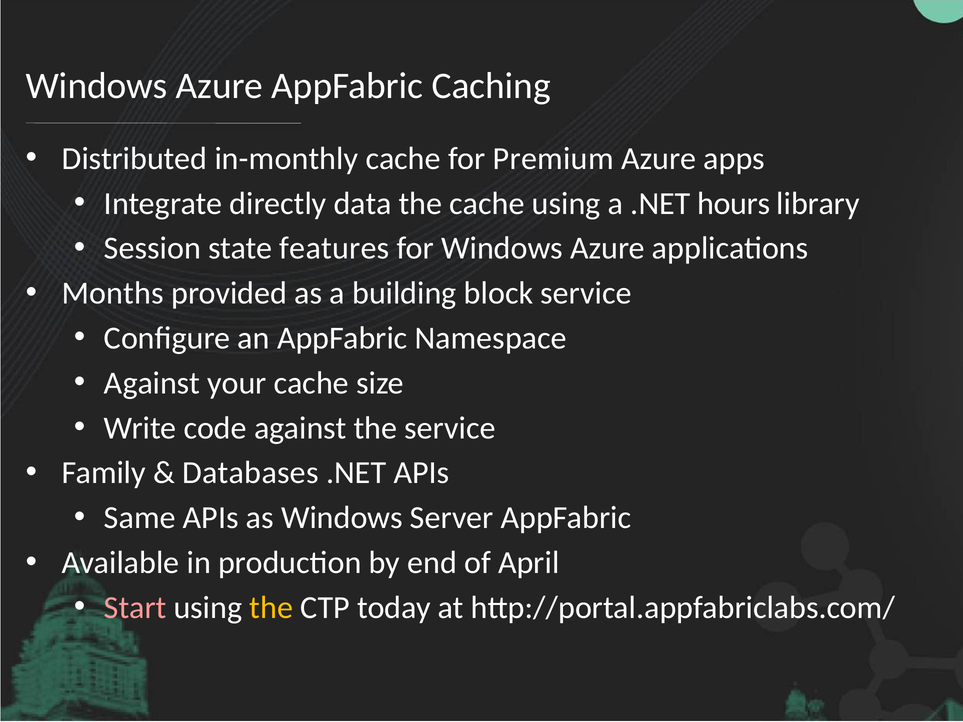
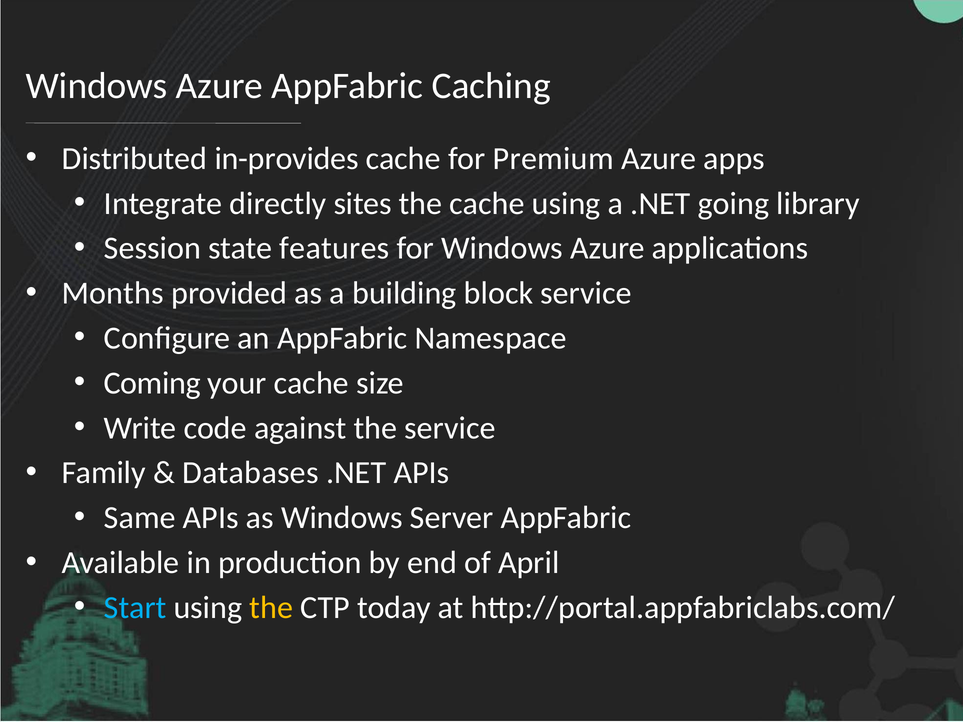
in-monthly: in-monthly -> in-provides (287, 159)
data: data -> sites (363, 203)
hours: hours -> going (734, 203)
Against: Against -> Coming (152, 383)
Start colour: pink -> light blue (135, 608)
